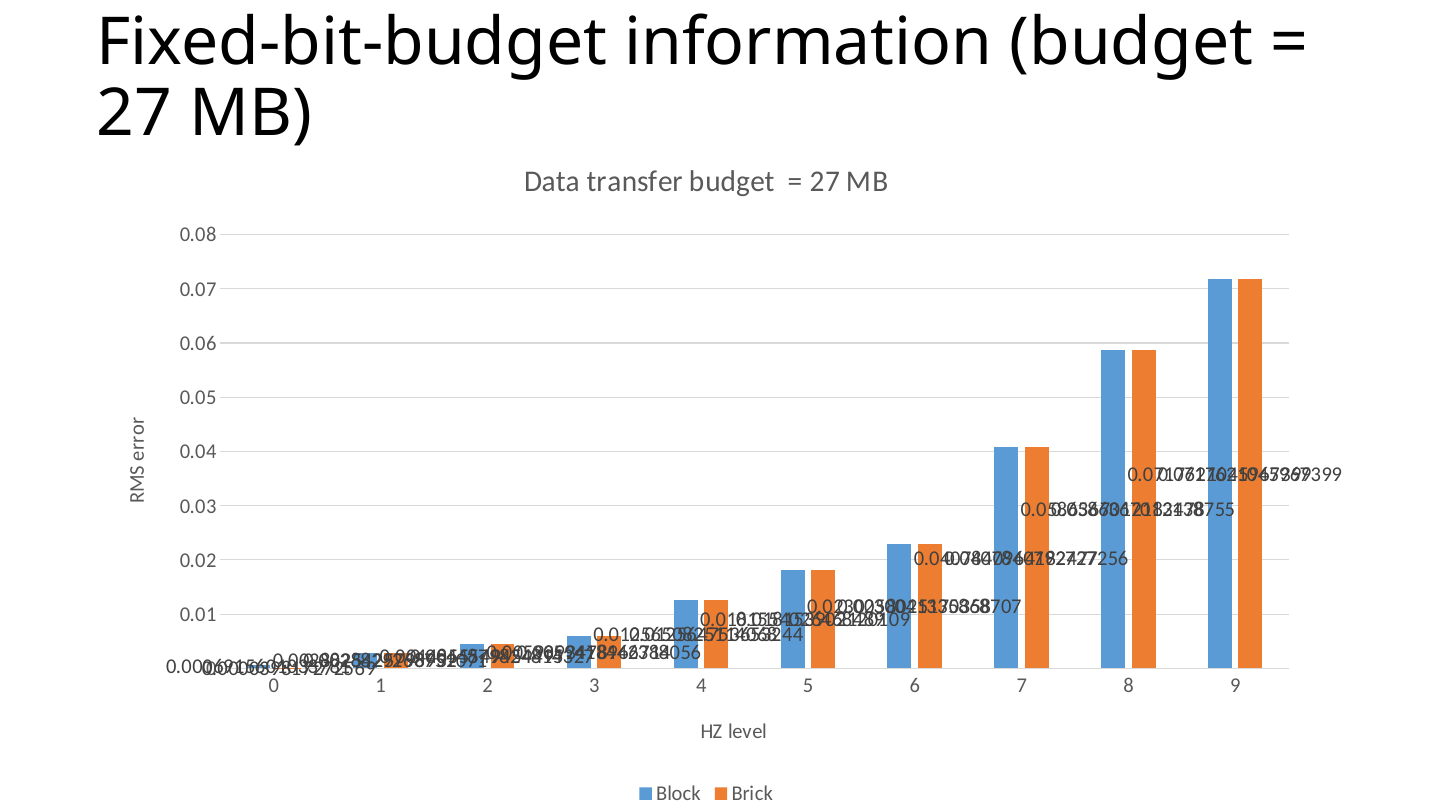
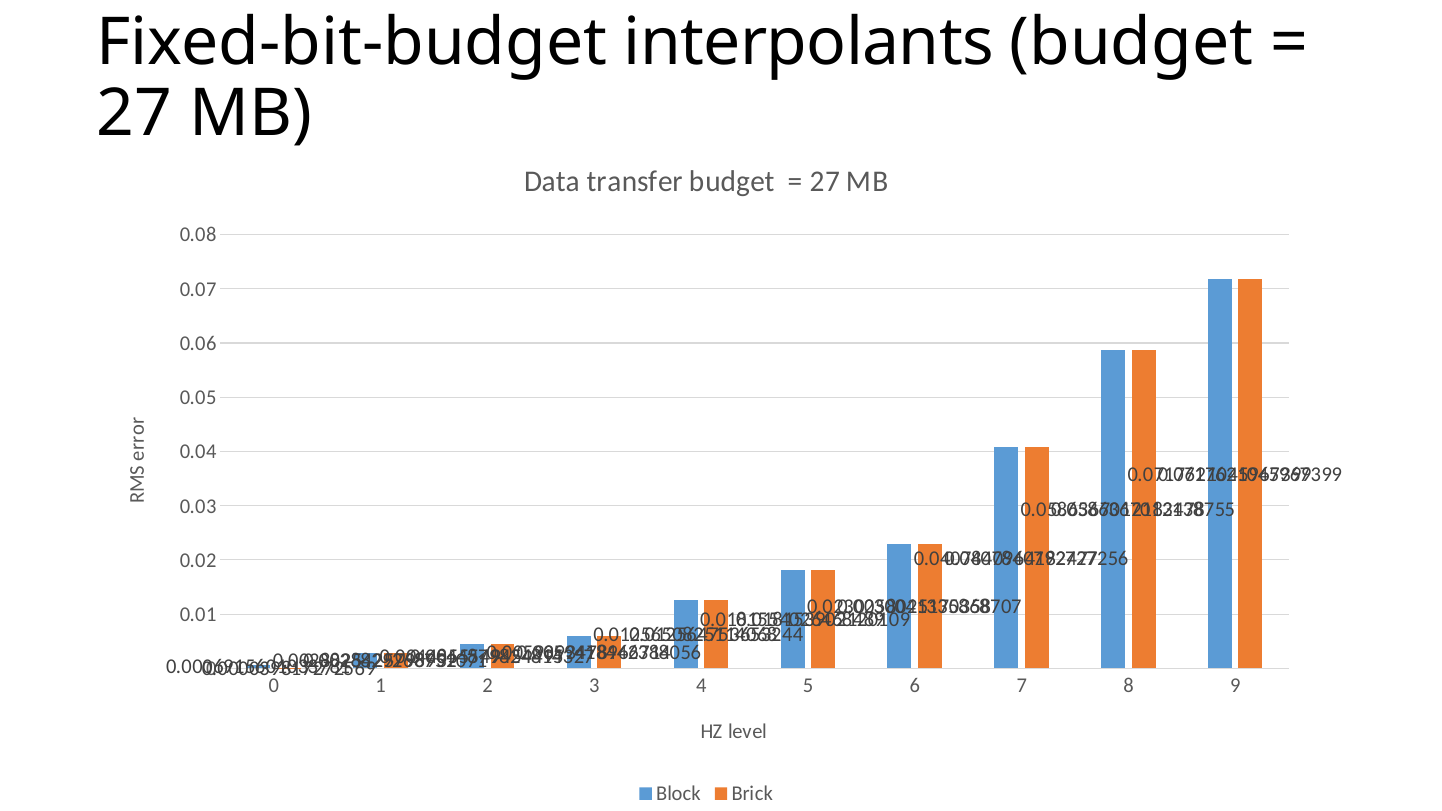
information: information -> interpolants (809, 42)
